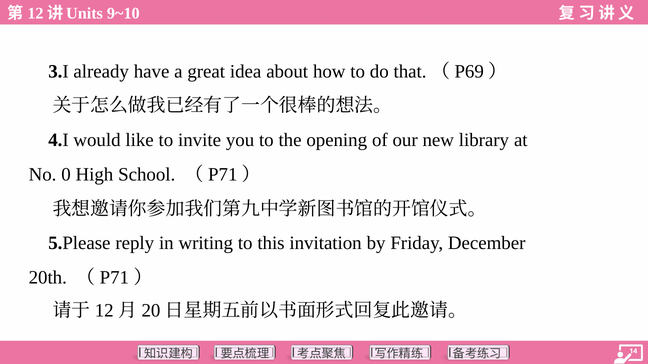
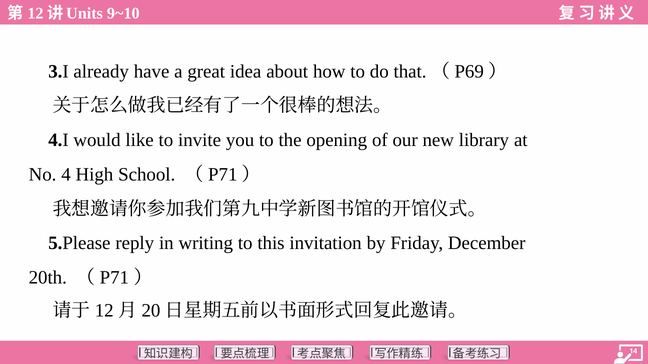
0: 0 -> 4 (66, 175)
